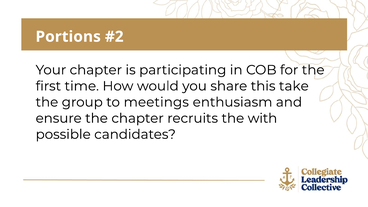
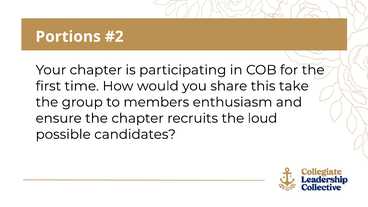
meetings: meetings -> members (156, 102)
with: with -> loud (262, 118)
